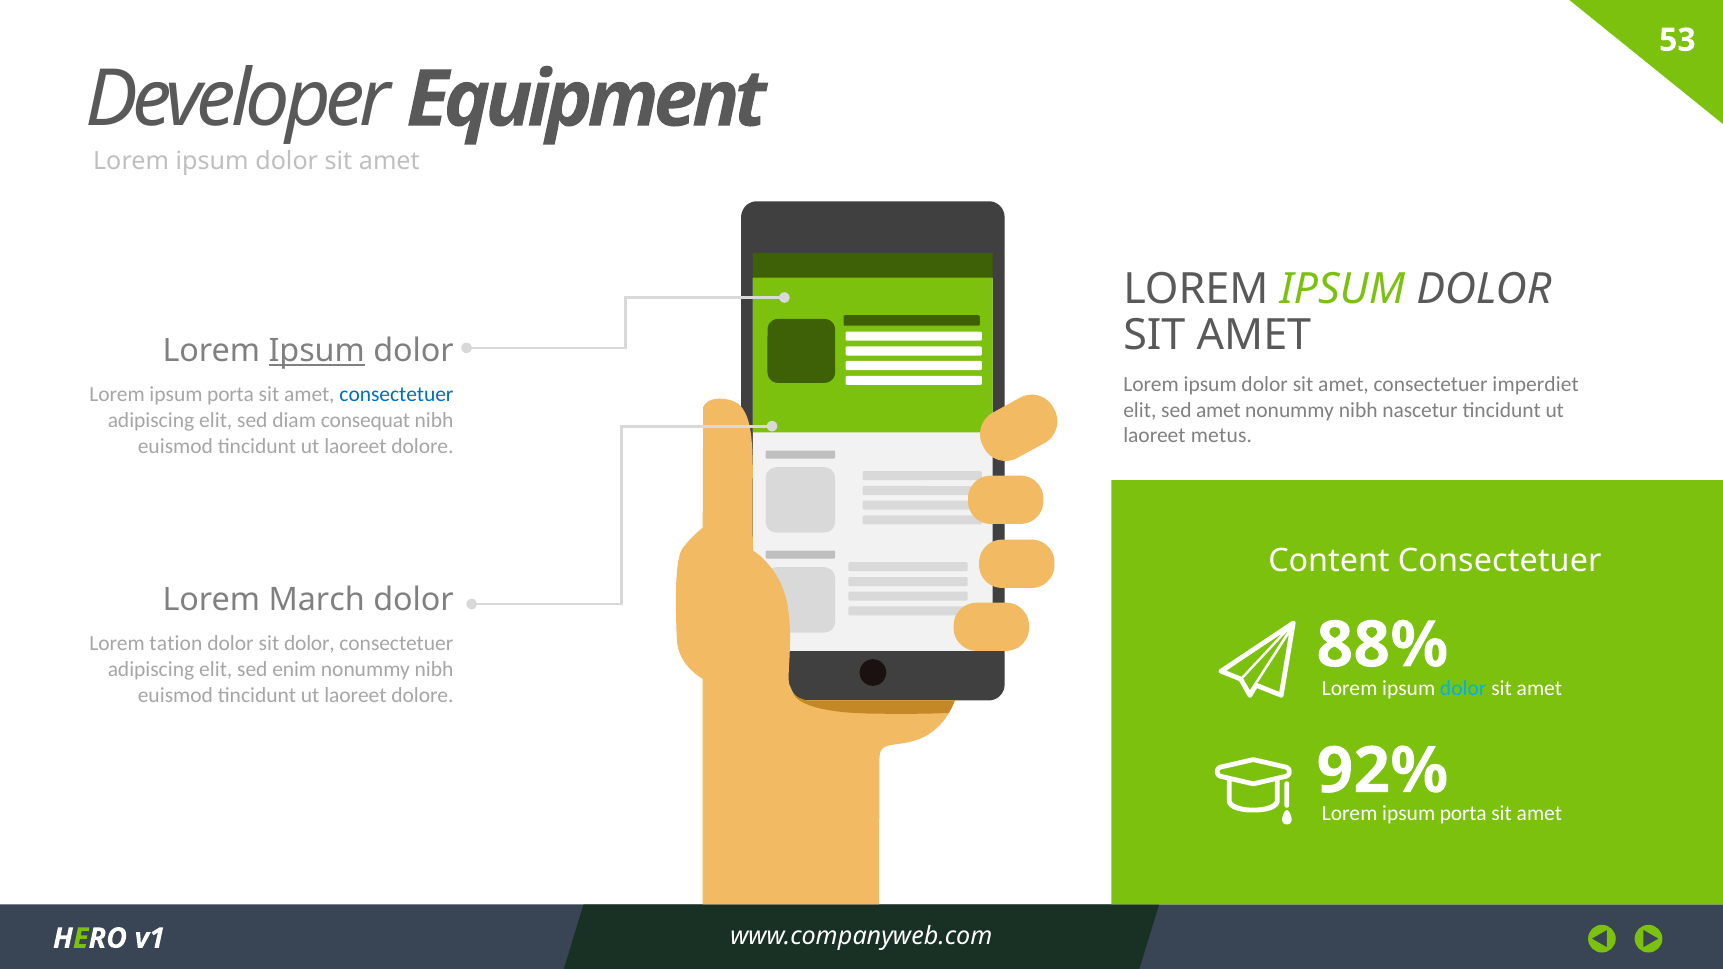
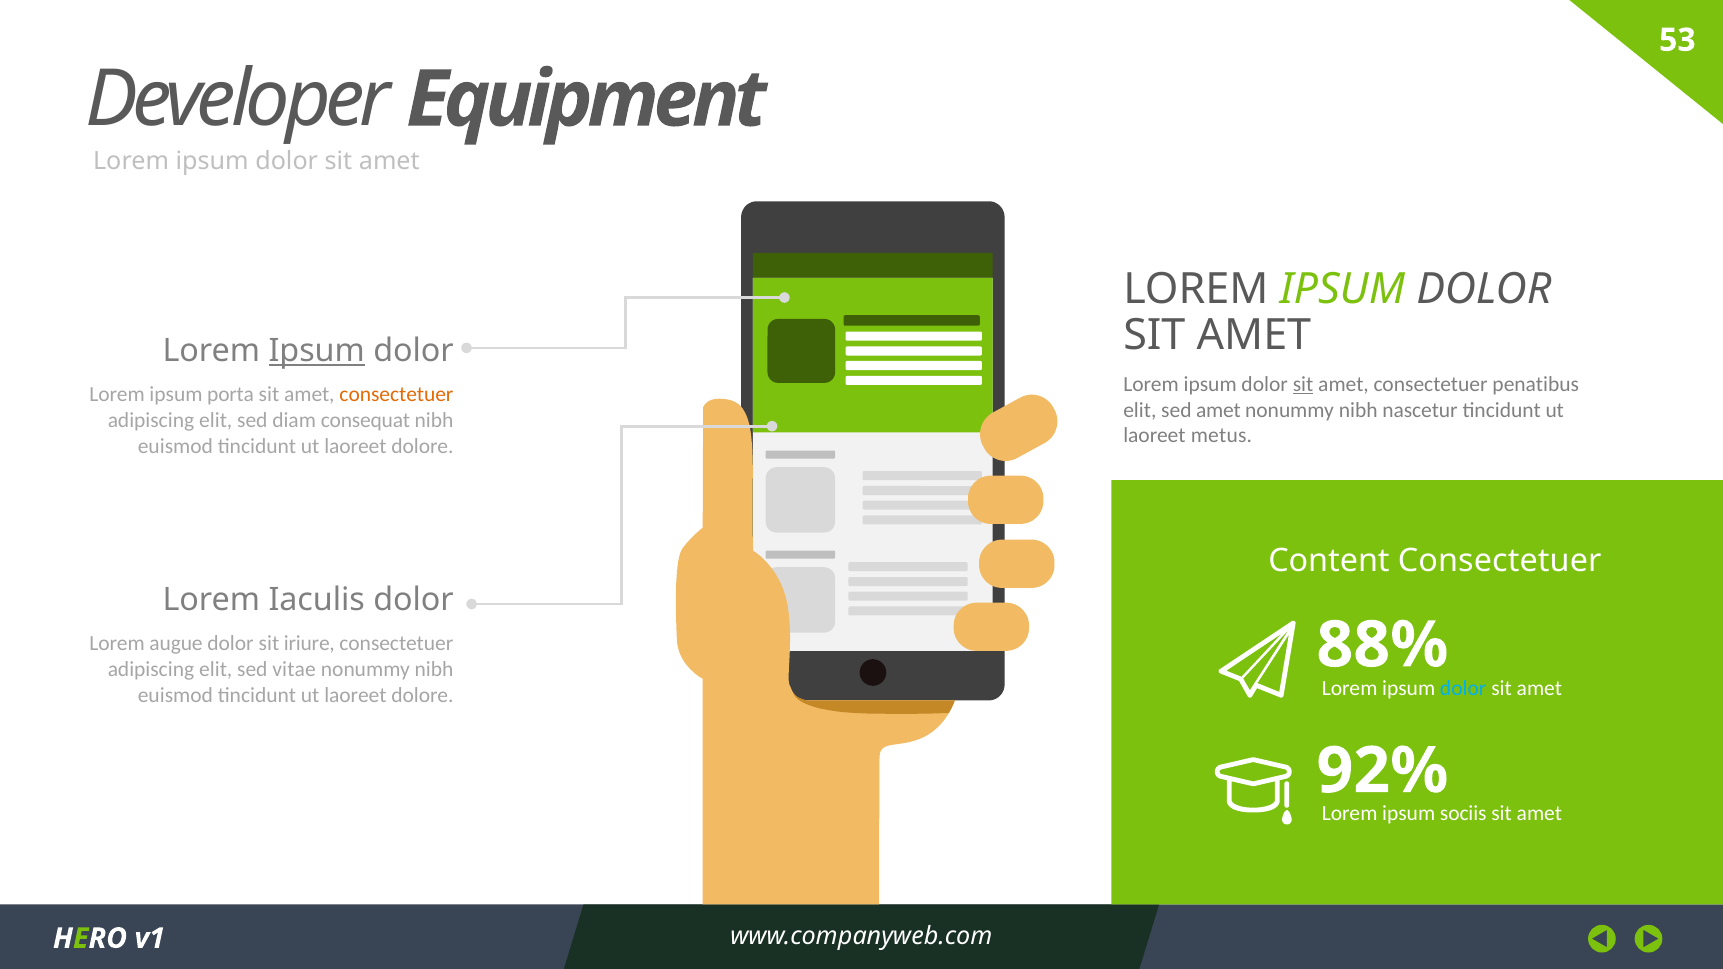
sit underline: none -> present (1303, 384)
imperdiet: imperdiet -> penatibus (1536, 384)
consectetuer colour: blue -> orange (396, 395)
March: March -> Iaculis (317, 600)
tation: tation -> augue (176, 644)
sit dolor: dolor -> iriure (309, 644)
enim: enim -> vitae (294, 669)
porta: porta -> sociis (1463, 814)
